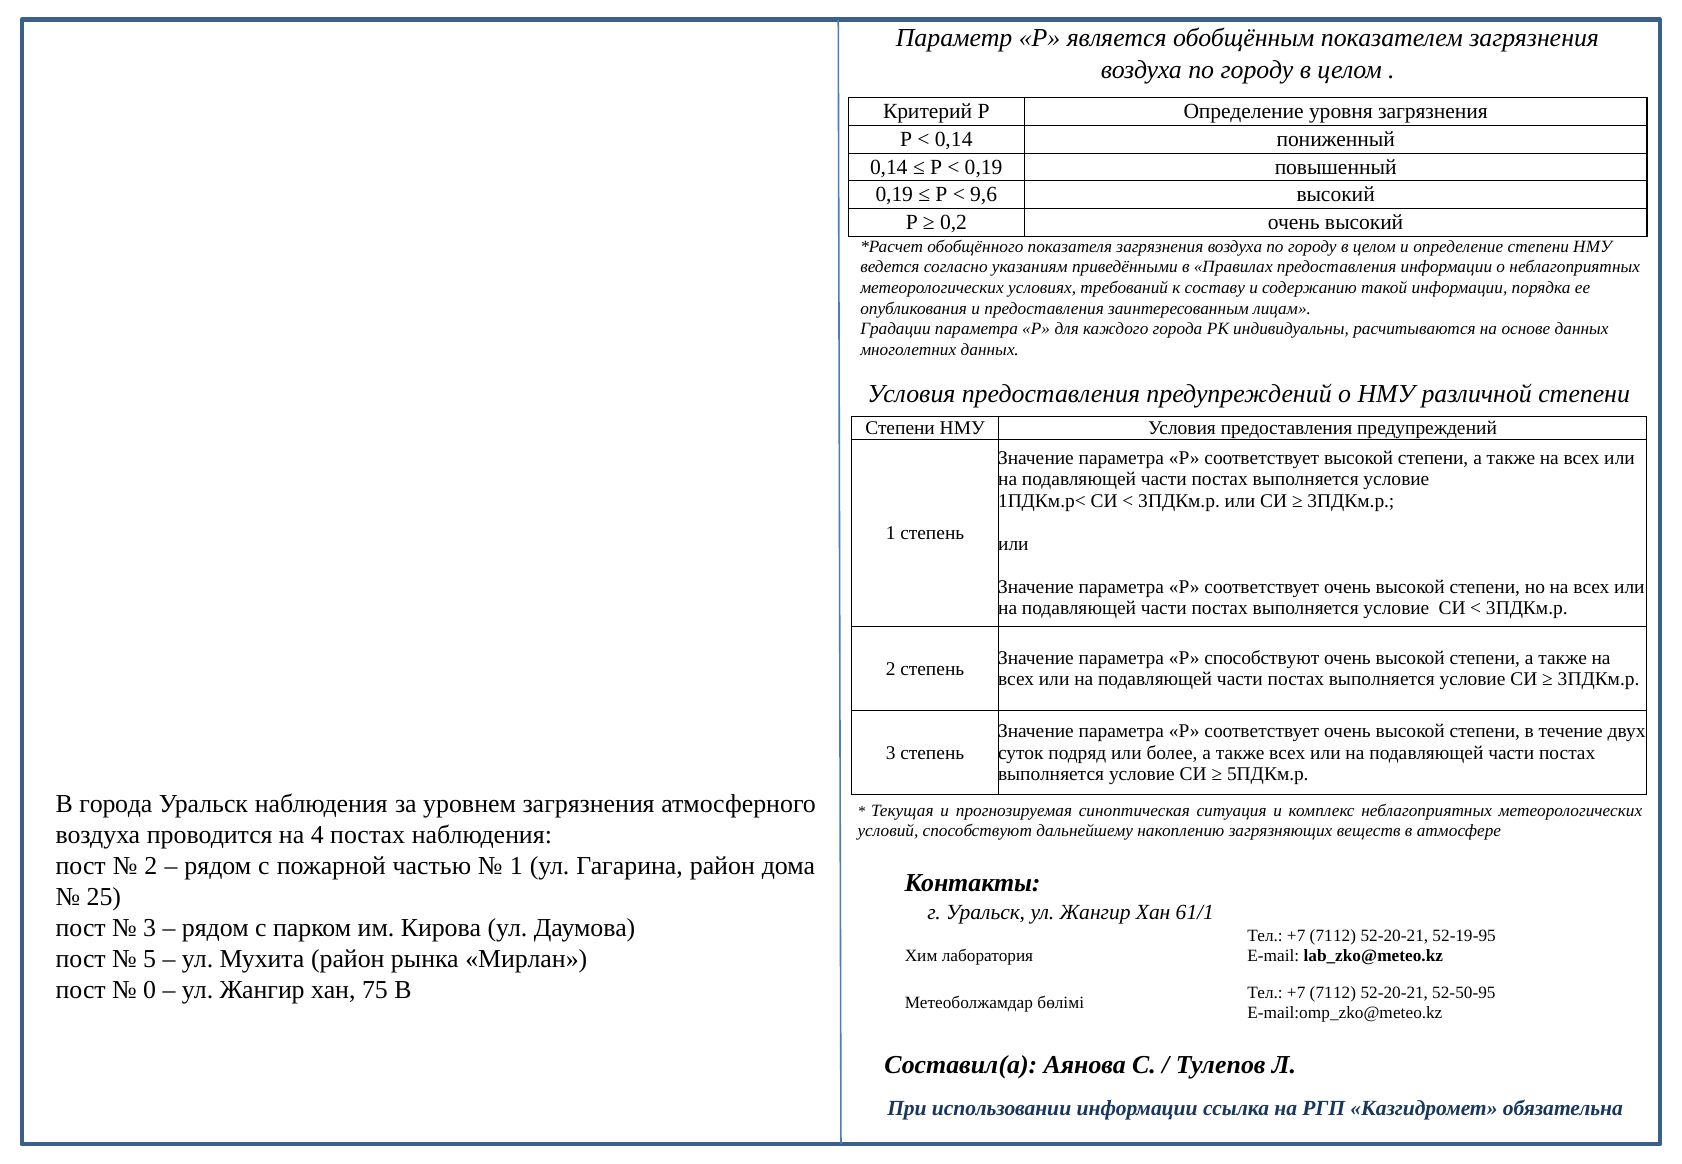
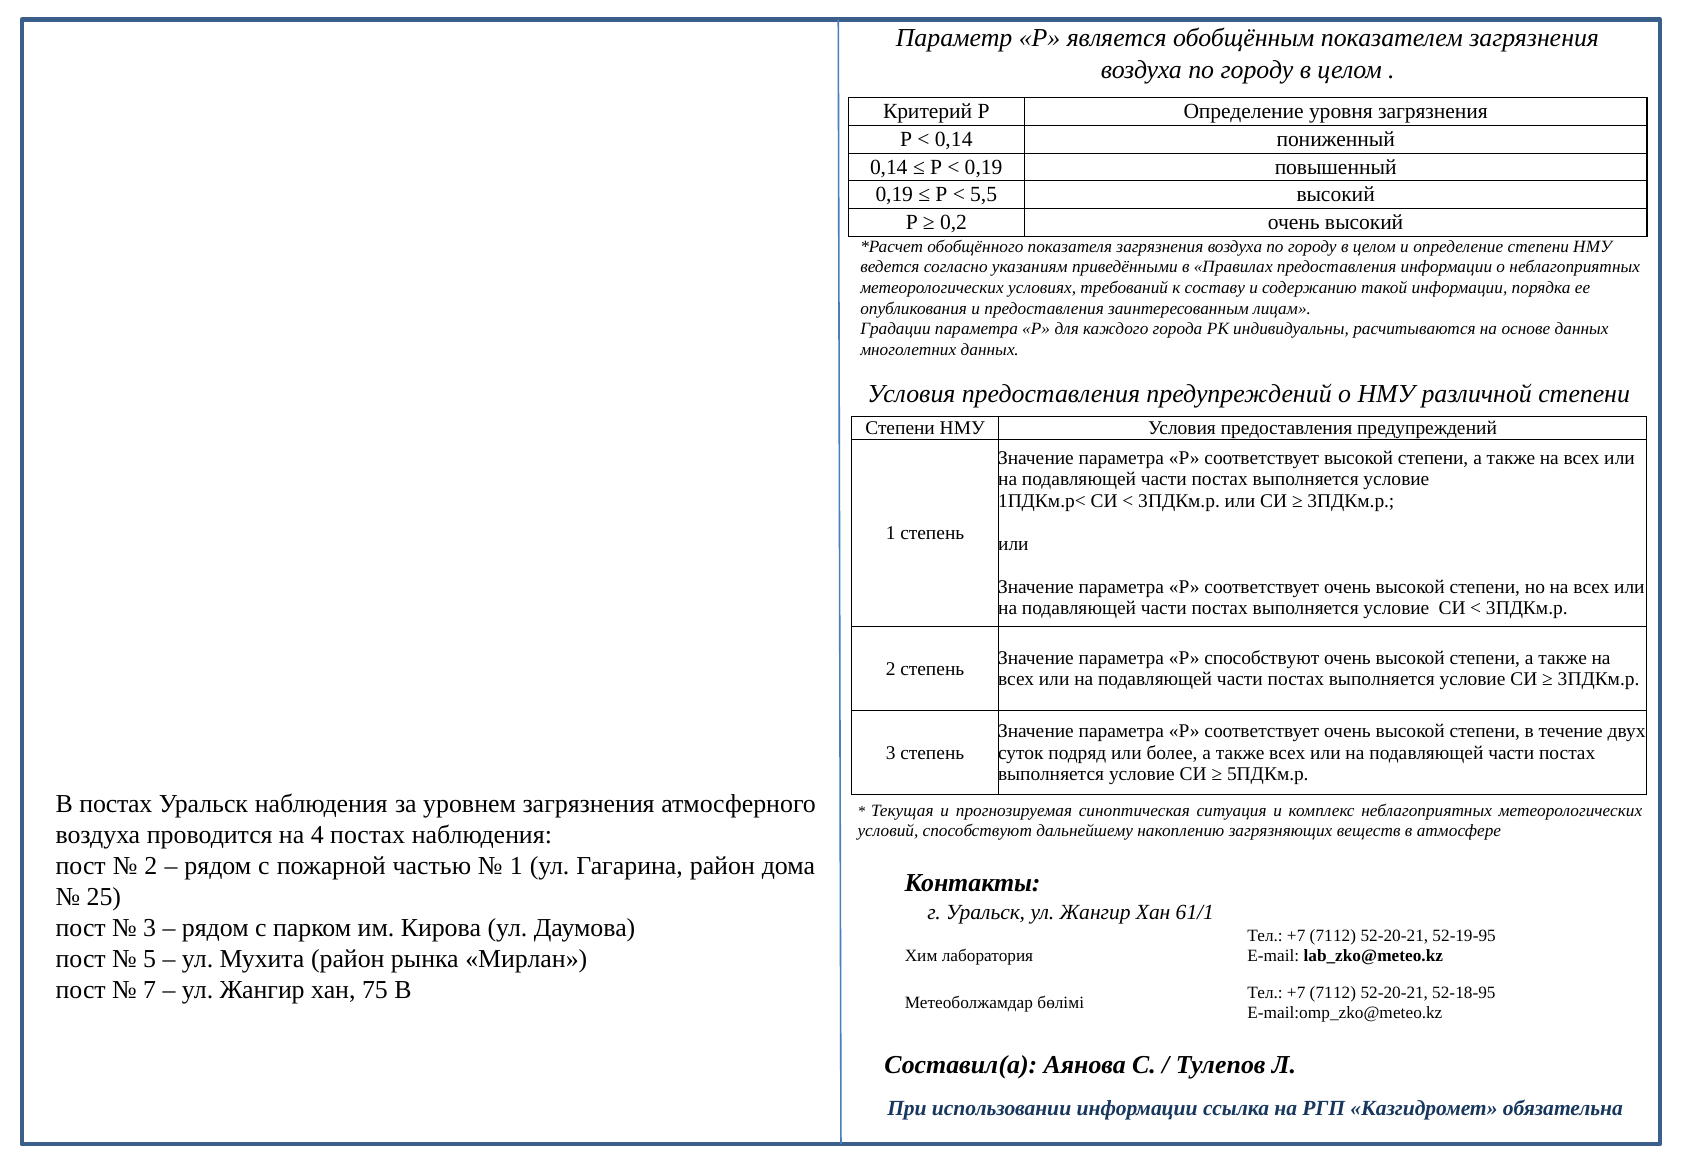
9,6: 9,6 -> 5,5 (984, 195)
В города: города -> постах (116, 804)
0: 0 -> 7 (150, 990)
52-50-95: 52-50-95 -> 52-18-95 (1464, 994)
